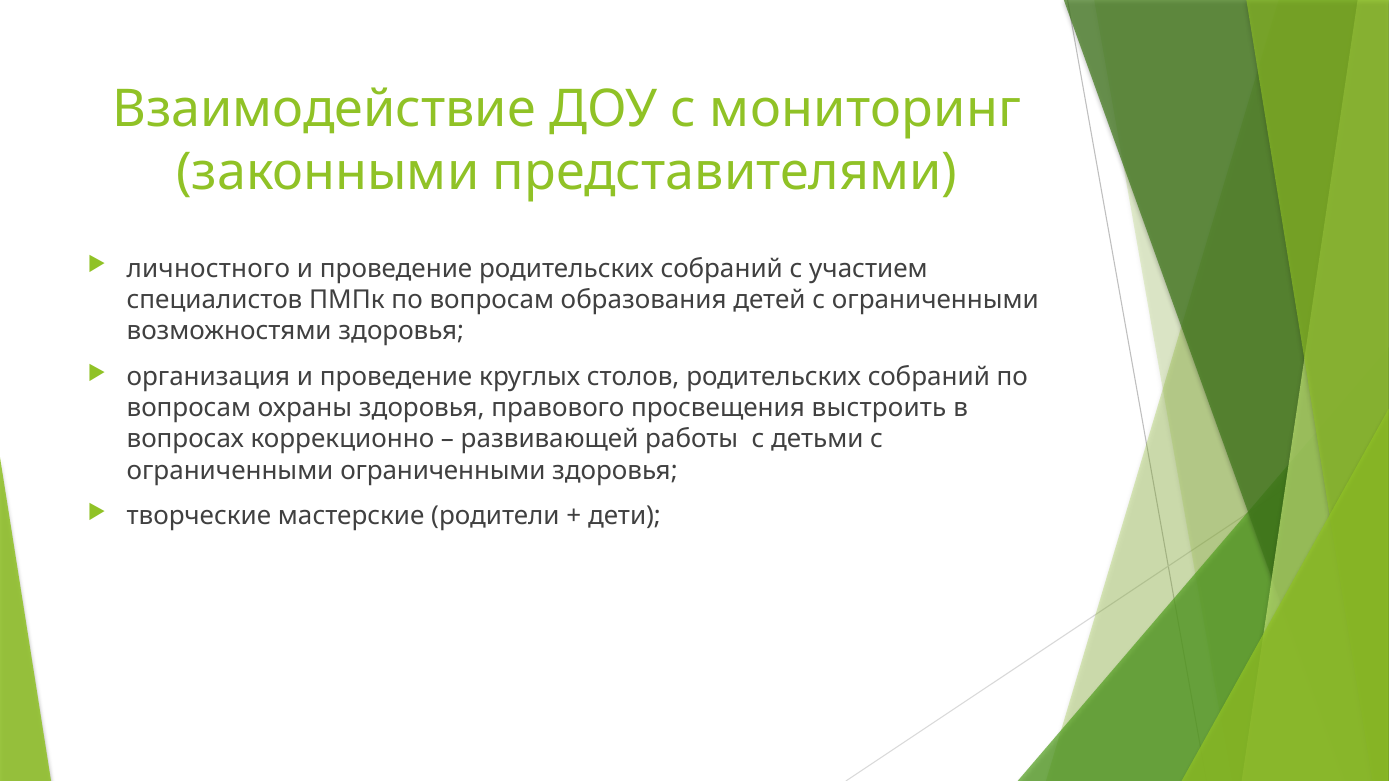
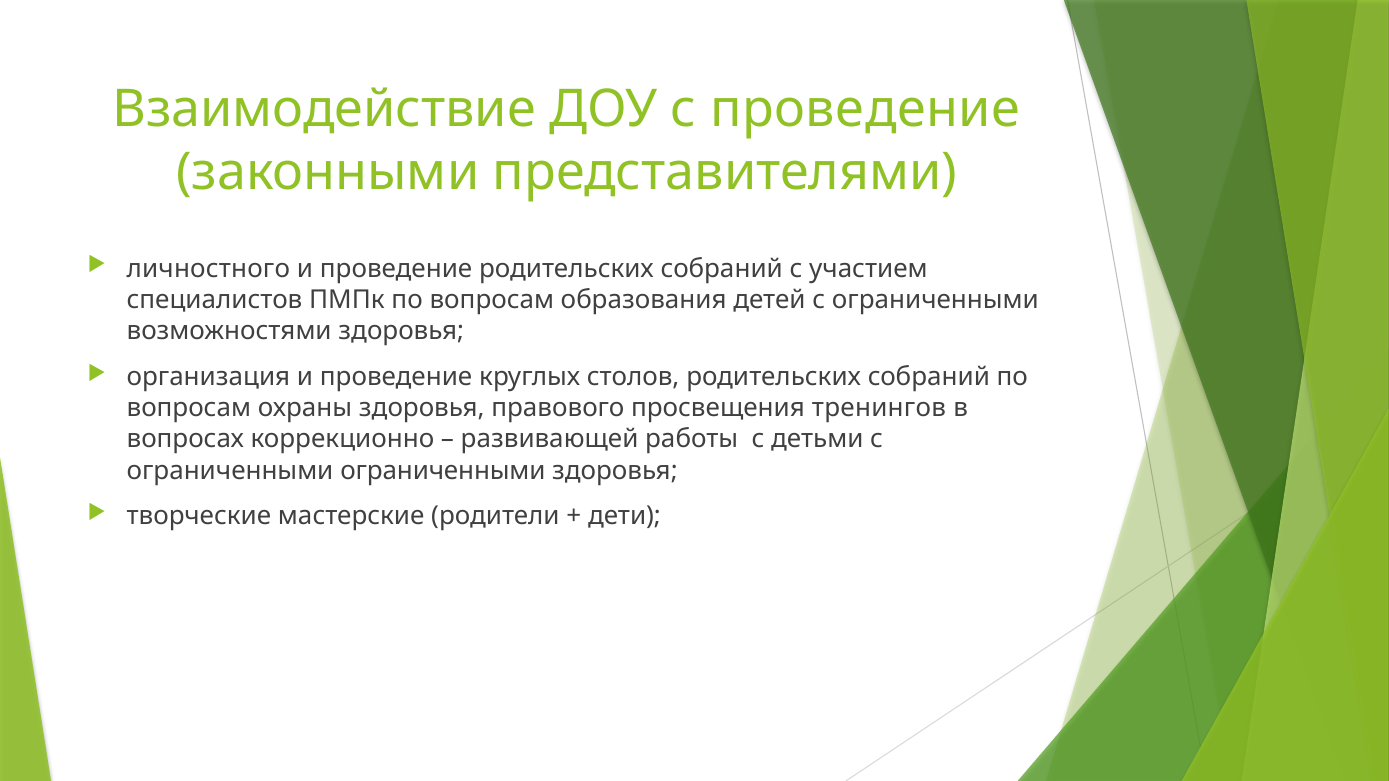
с мониторинг: мониторинг -> проведение (865, 110)
выстроить: выстроить -> тренингов (879, 408)
